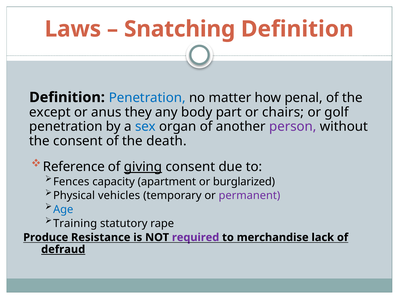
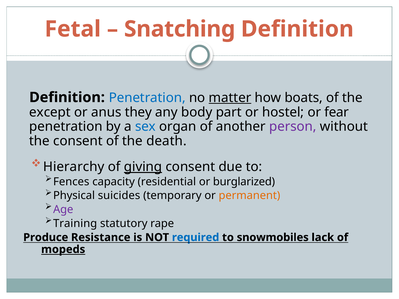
Laws: Laws -> Fetal (73, 29)
matter underline: none -> present (230, 98)
penal: penal -> boats (304, 98)
chairs: chairs -> hostel (283, 112)
golf: golf -> fear (337, 112)
Reference: Reference -> Hierarchy (74, 167)
apartment: apartment -> residential (167, 182)
vehicles: vehicles -> suicides (119, 196)
permanent colour: purple -> orange (249, 196)
Age colour: blue -> purple (63, 210)
required colour: purple -> blue (196, 238)
merchandise: merchandise -> snowmobiles (273, 238)
defraud: defraud -> mopeds (63, 250)
